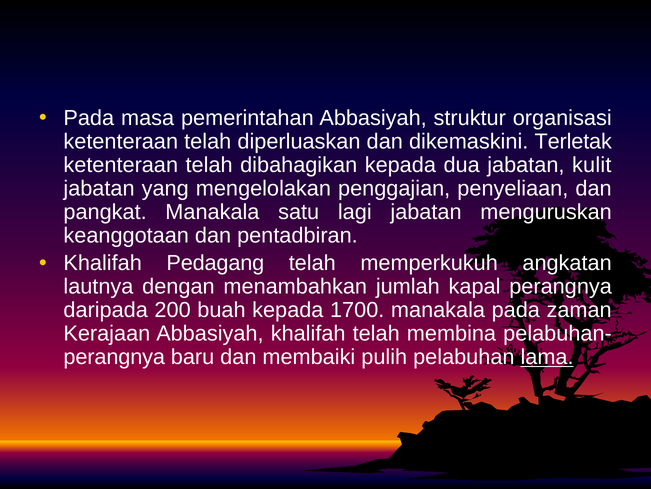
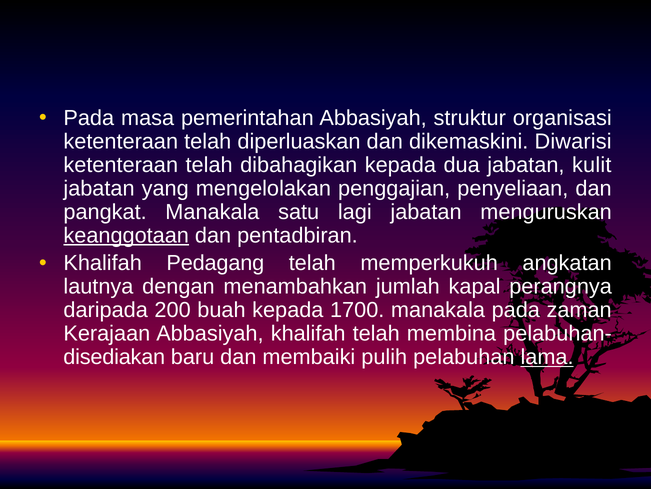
Terletak: Terletak -> Diwarisi (573, 141)
keanggotaan underline: none -> present (126, 235)
perangnya: perangnya -> disediakan (114, 357)
